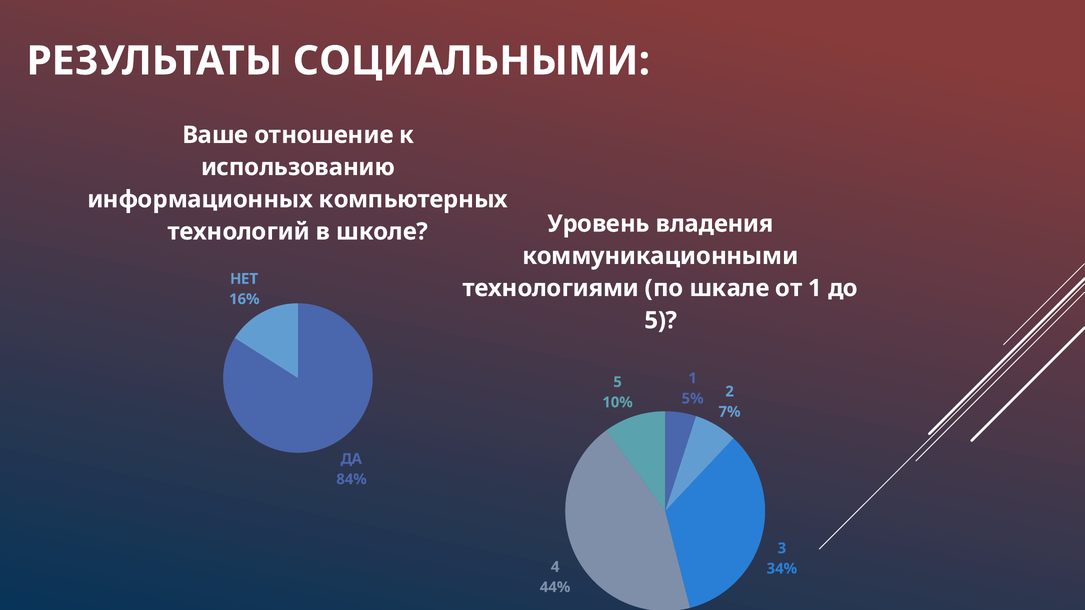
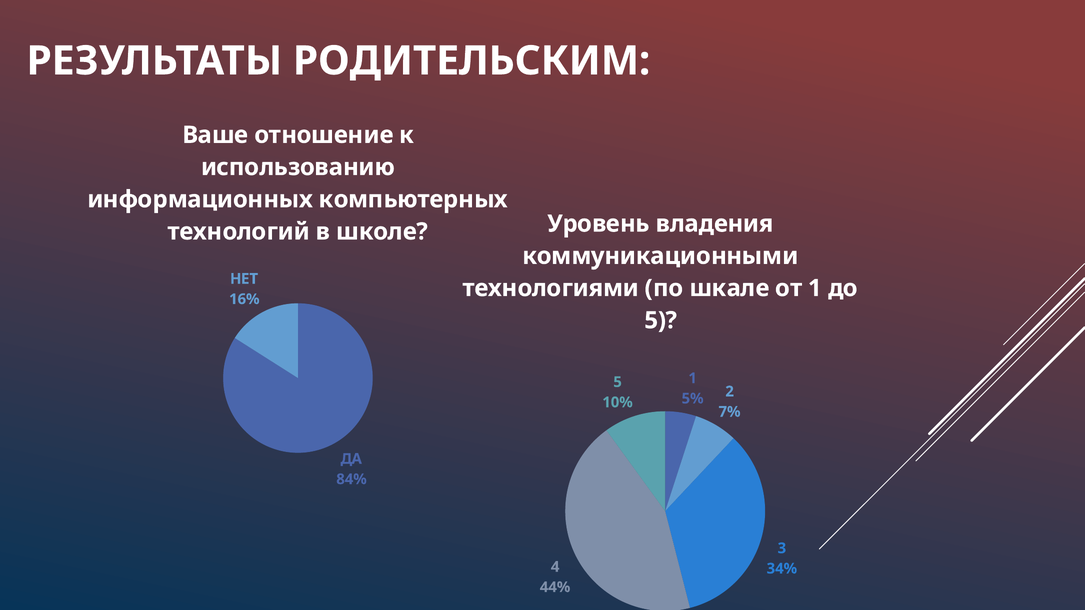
СОЦИАЛЬНЫМИ: СОЦИАЛЬНЫМИ -> РОДИТЕЛЬСКИМ (472, 61)
